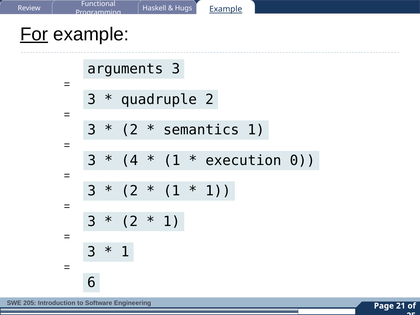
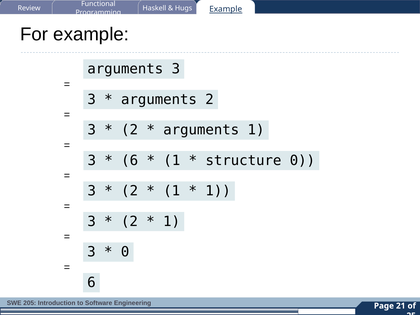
For underline: present -> none (34, 34)
quadruple: quadruple -> arguments (159, 99)
semantics: semantics -> arguments (201, 130)
4: 4 -> 6 (130, 160)
execution: execution -> structure (243, 160)
1: 1 -> 0 (125, 252)
